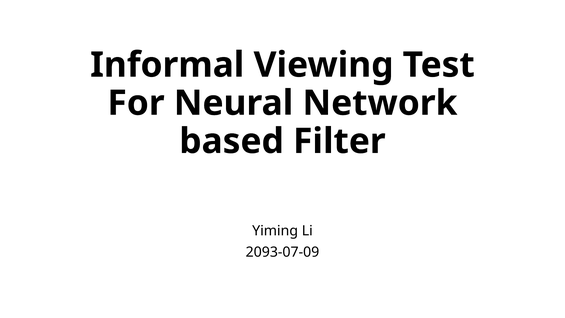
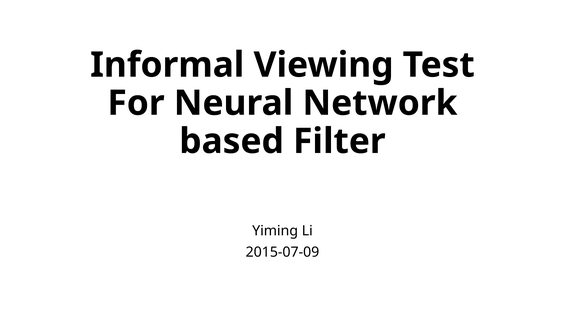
2093-07-09: 2093-07-09 -> 2015-07-09 (282, 252)
